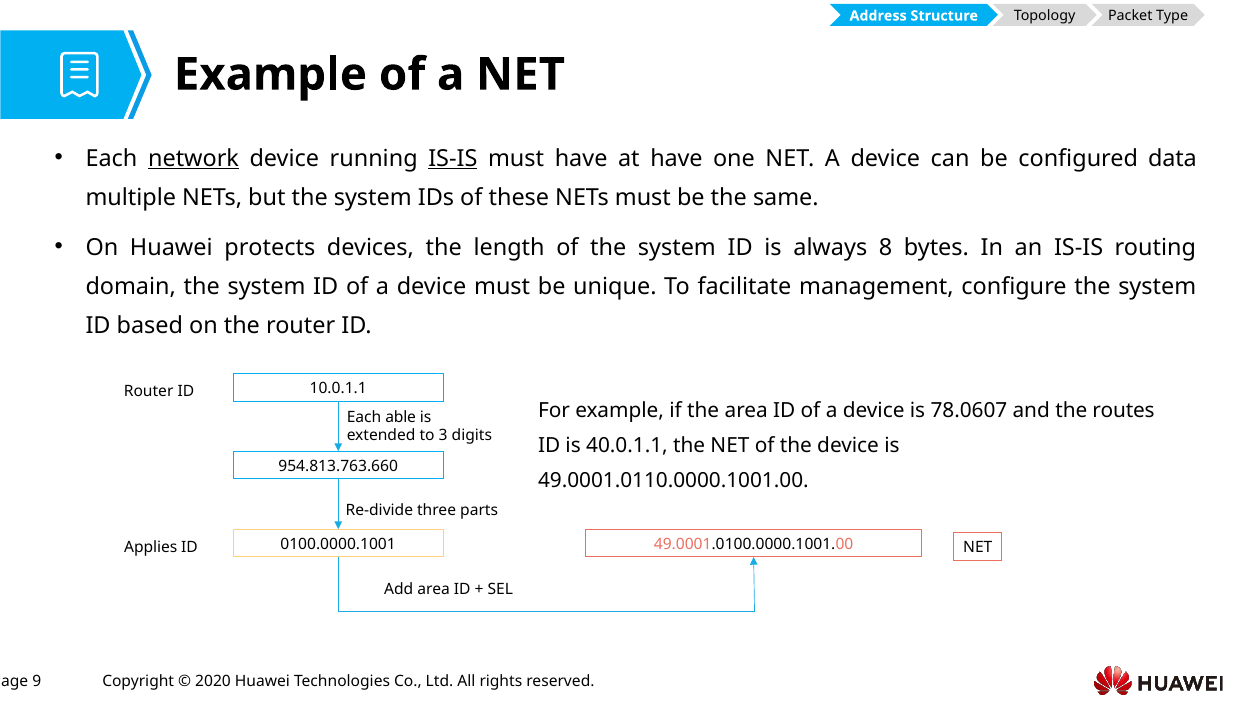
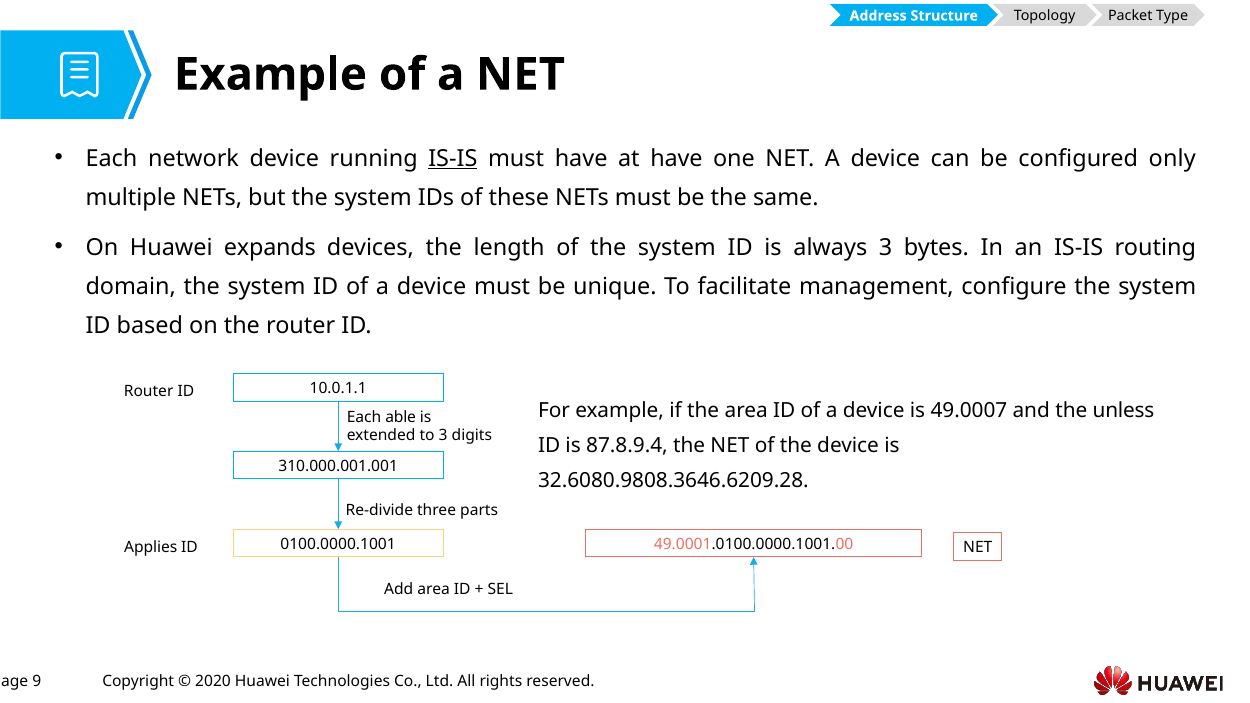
network underline: present -> none (194, 158)
data: data -> only (1172, 158)
protects: protects -> expands (270, 247)
always 8: 8 -> 3 (886, 247)
78.0607: 78.0607 -> 49.0007 (969, 410)
routes: routes -> unless (1123, 410)
40.0.1.1: 40.0.1.1 -> 87.8.9.4 (627, 445)
954.813.763.660: 954.813.763.660 -> 310.000.001.001 (338, 466)
49.0001.0110.0000.1001.00: 49.0001.0110.0000.1001.00 -> 32.6080.9808.3646.6209.28 (673, 480)
